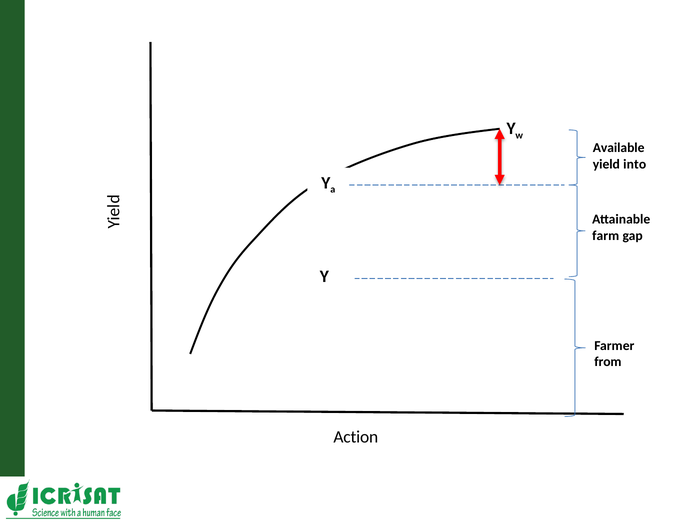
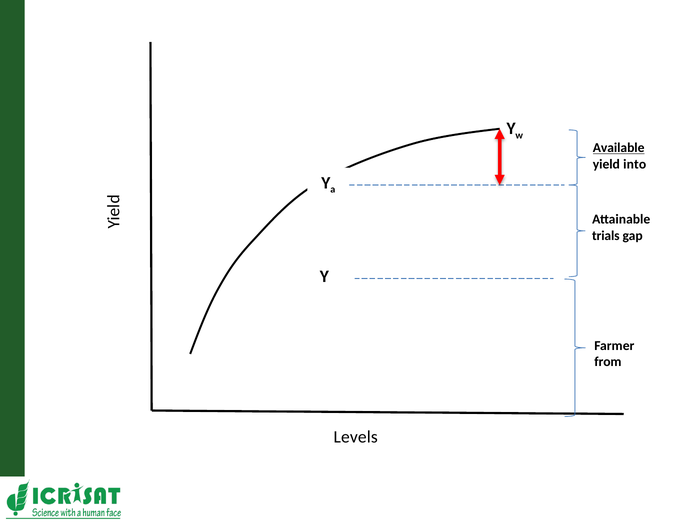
Available underline: none -> present (619, 148)
farm: farm -> trials (606, 236)
Action: Action -> Levels (356, 437)
